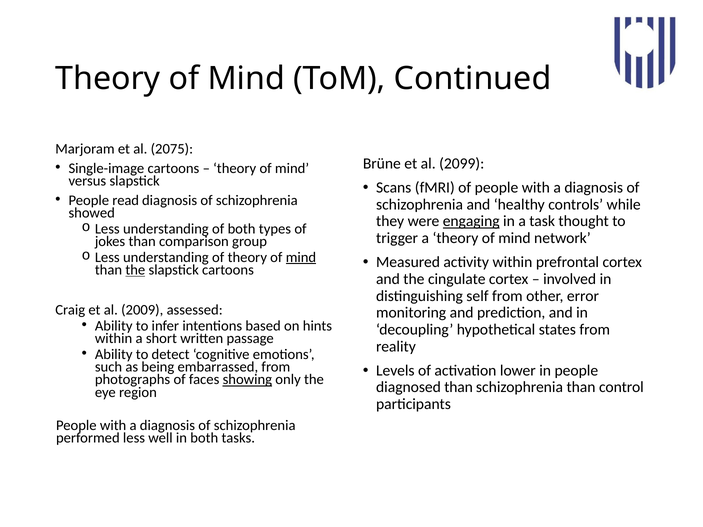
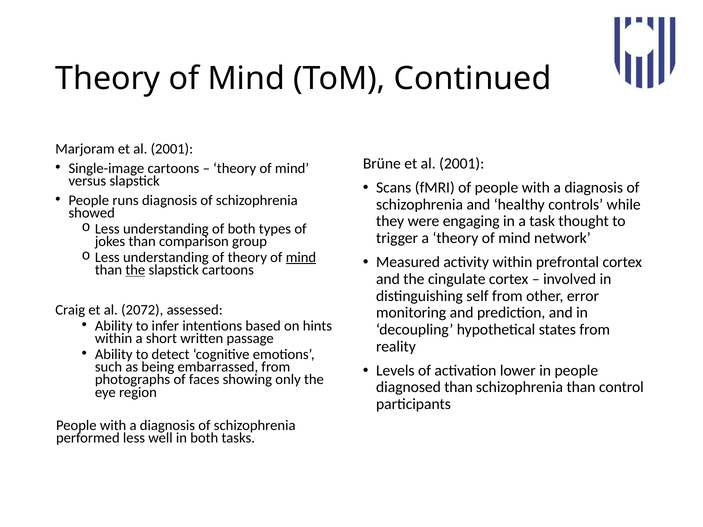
Marjoram et al 2075: 2075 -> 2001 (172, 149)
Brüne et al 2099: 2099 -> 2001 (462, 164)
read: read -> runs (126, 200)
engaging underline: present -> none (471, 221)
2009: 2009 -> 2072 (142, 310)
showing underline: present -> none (247, 380)
